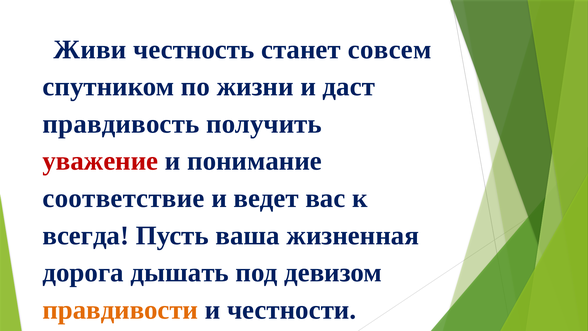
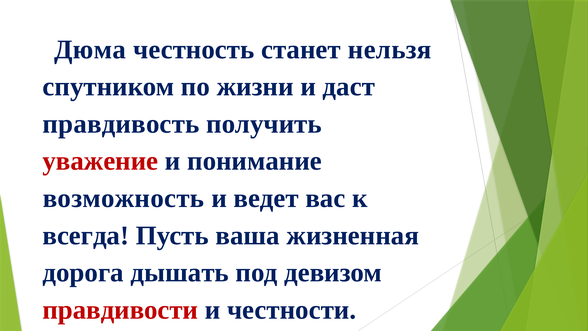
Живи: Живи -> Дюма (90, 49)
совсем: совсем -> нельзя (390, 49)
соответствие: соответствие -> возможность (123, 198)
правдивости colour: orange -> red (120, 310)
